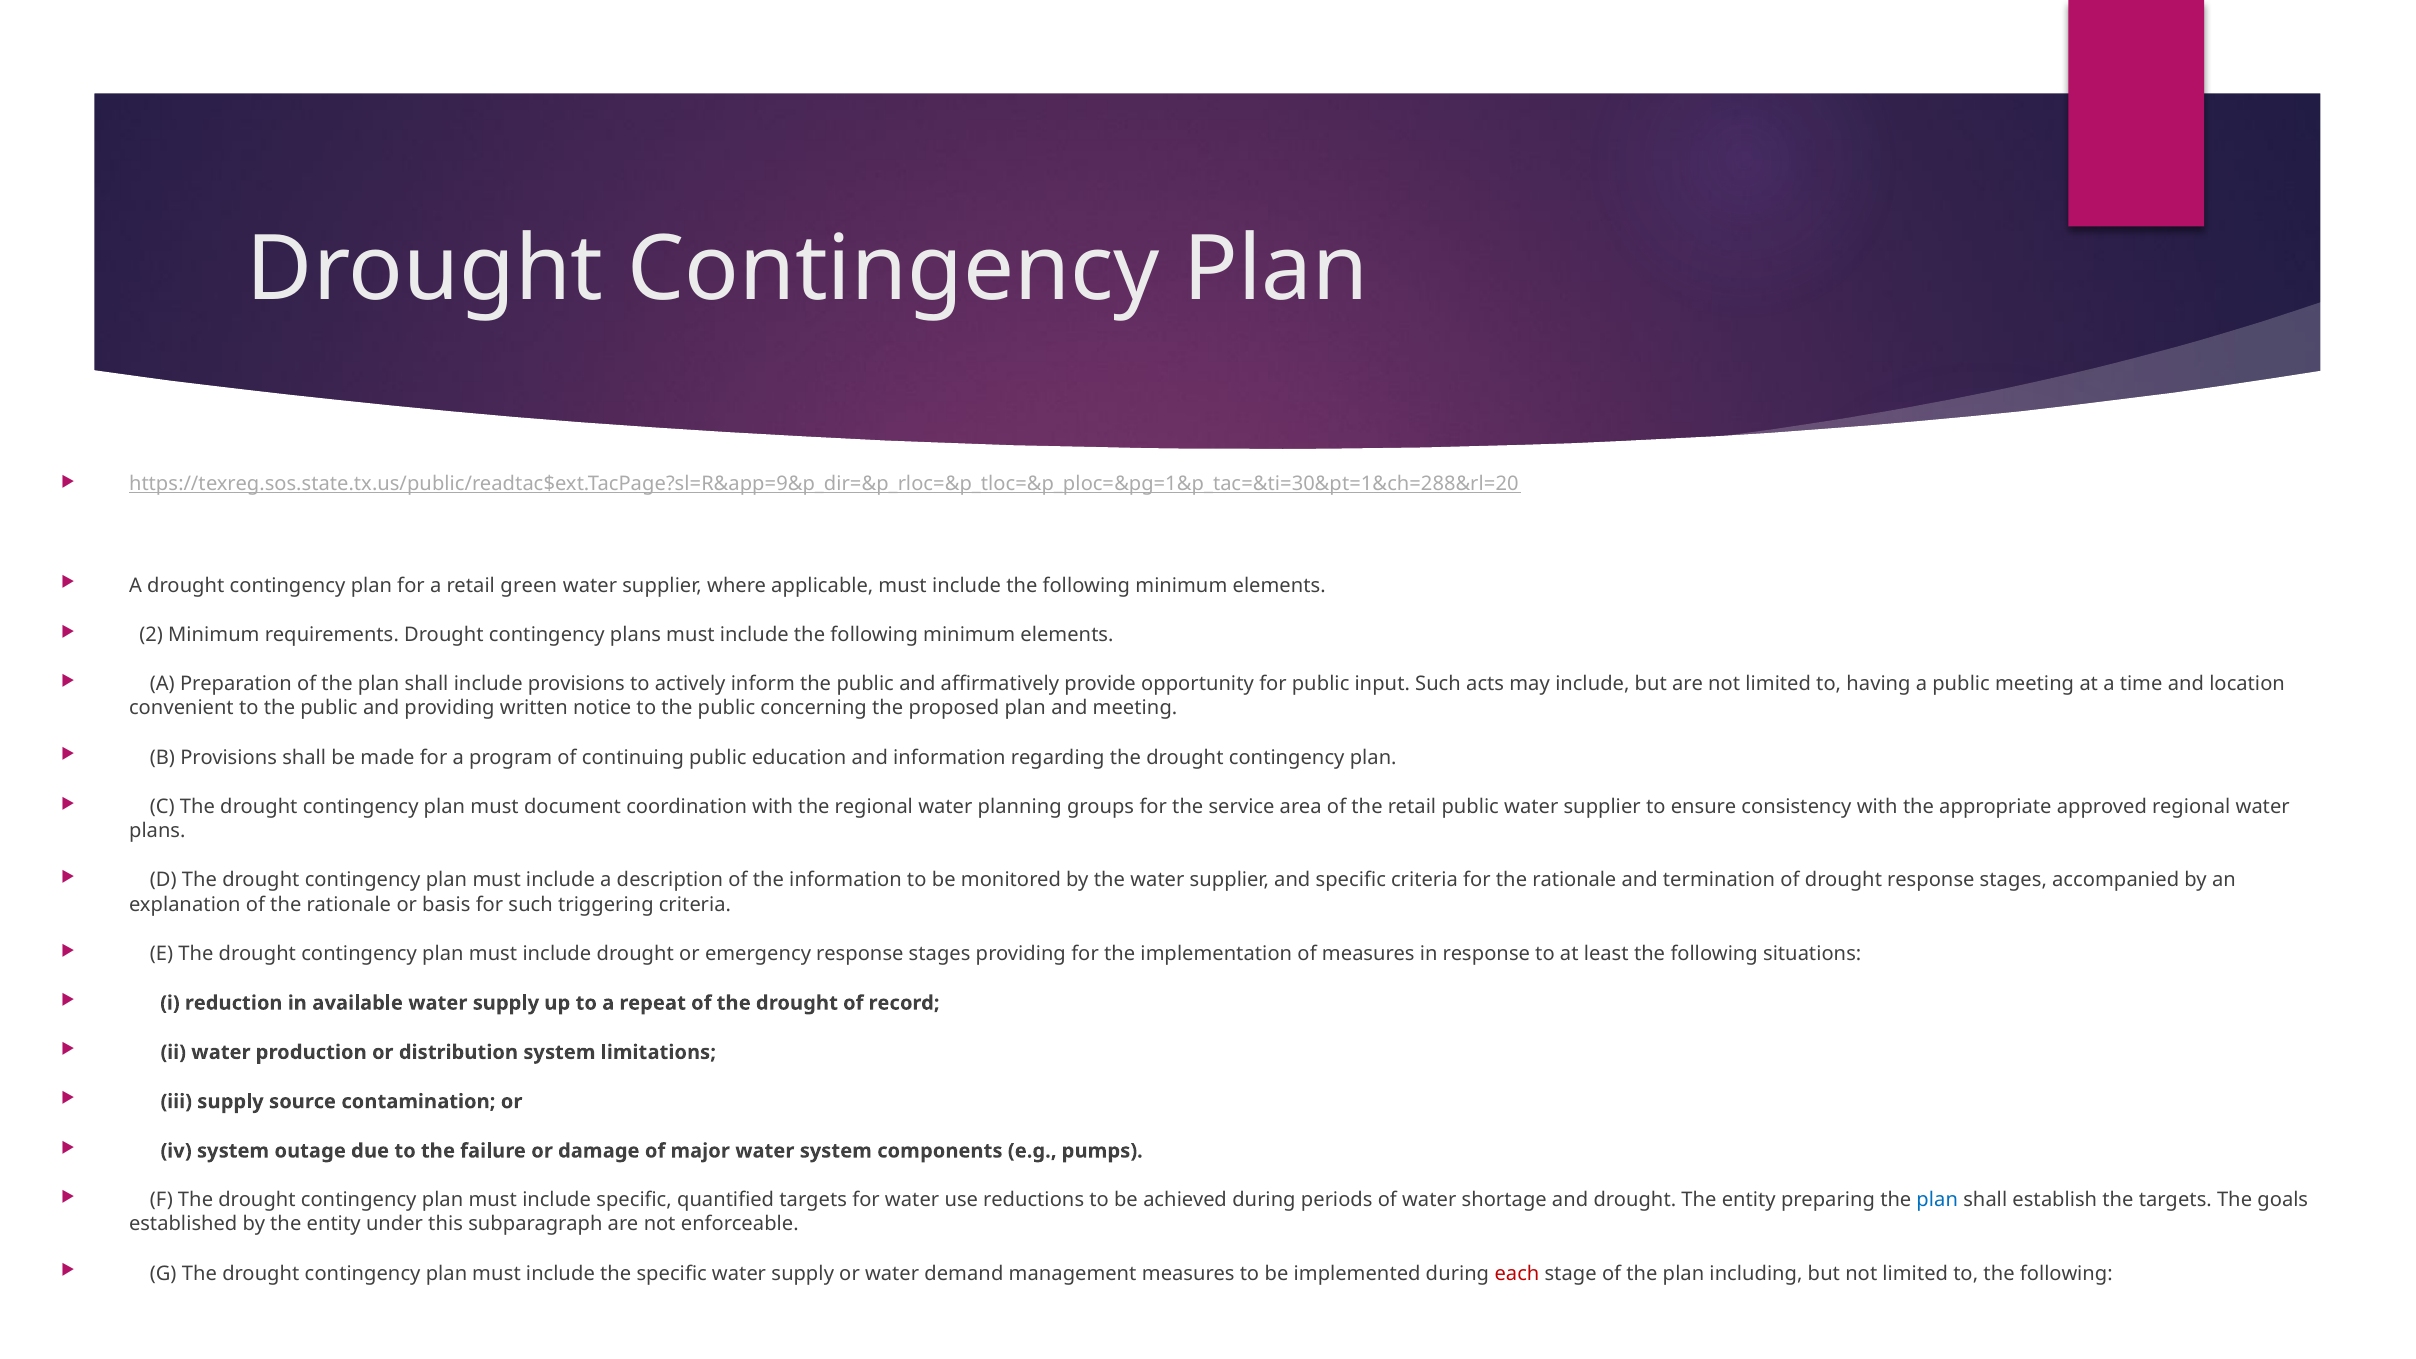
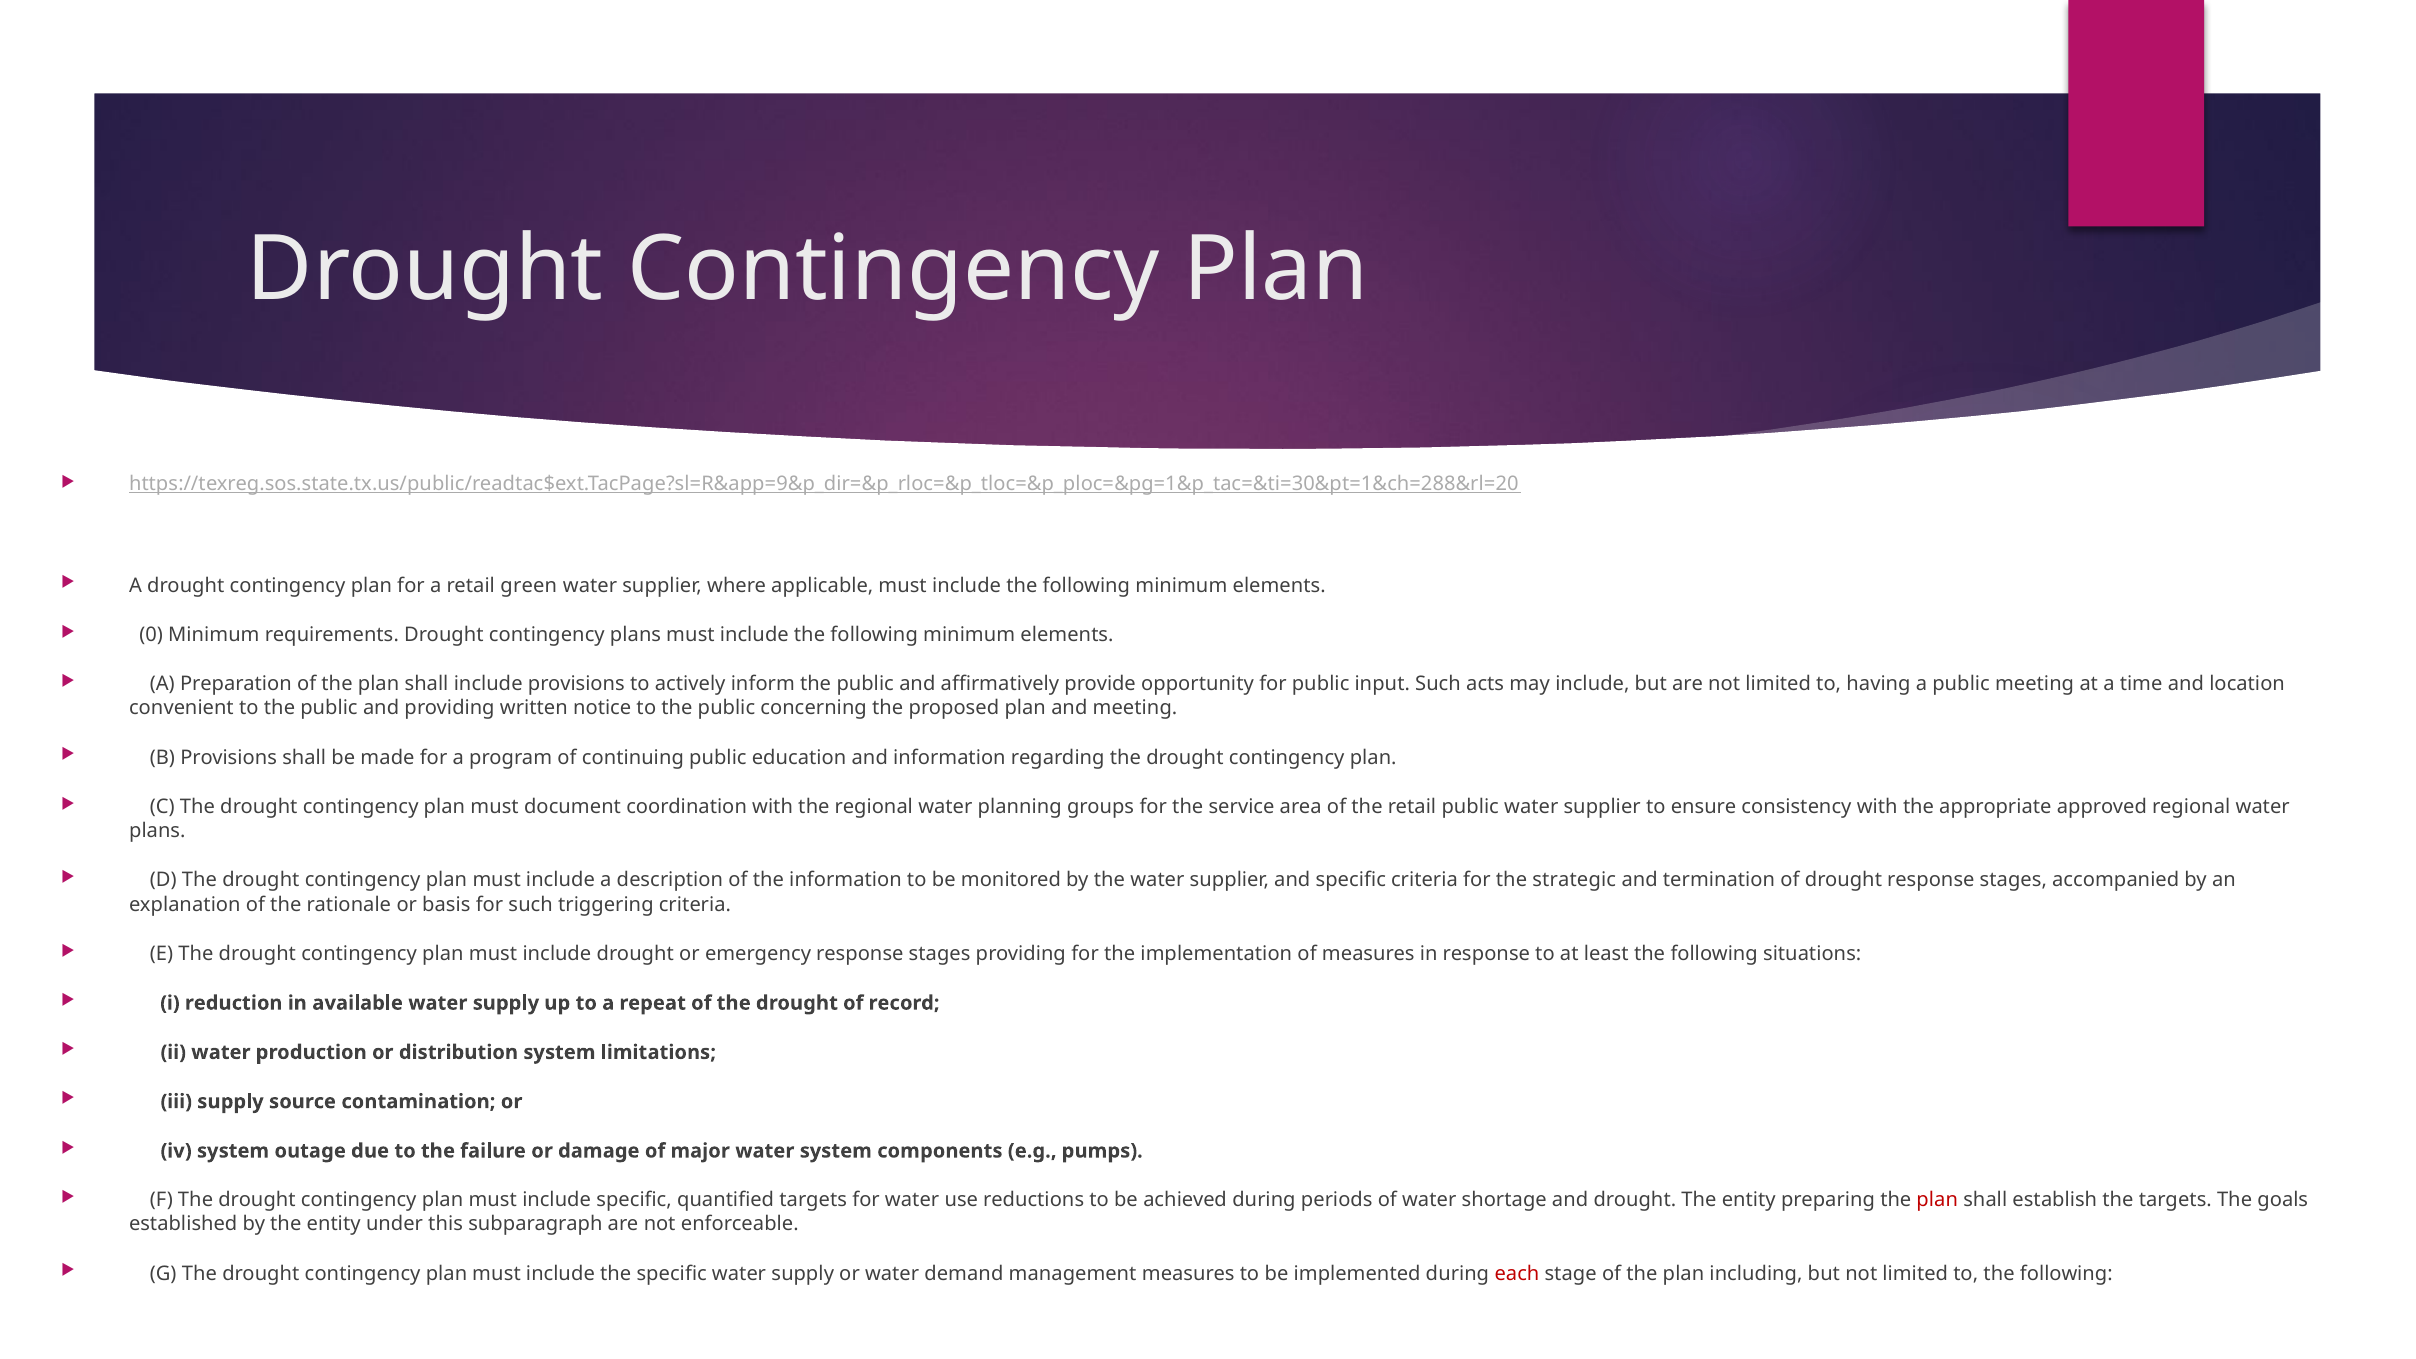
2: 2 -> 0 (151, 635)
for the rationale: rationale -> strategic (1574, 880)
plan colour: blue -> red (1937, 1200)
